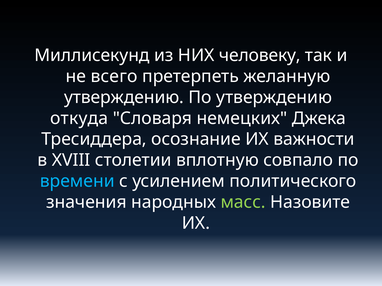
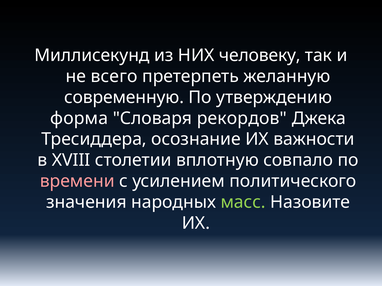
утверждению: утверждению -> современную (124, 97)
откуда: откуда -> форма (79, 118)
немецких: немецких -> рекордов (242, 118)
времени colour: light blue -> pink (77, 181)
